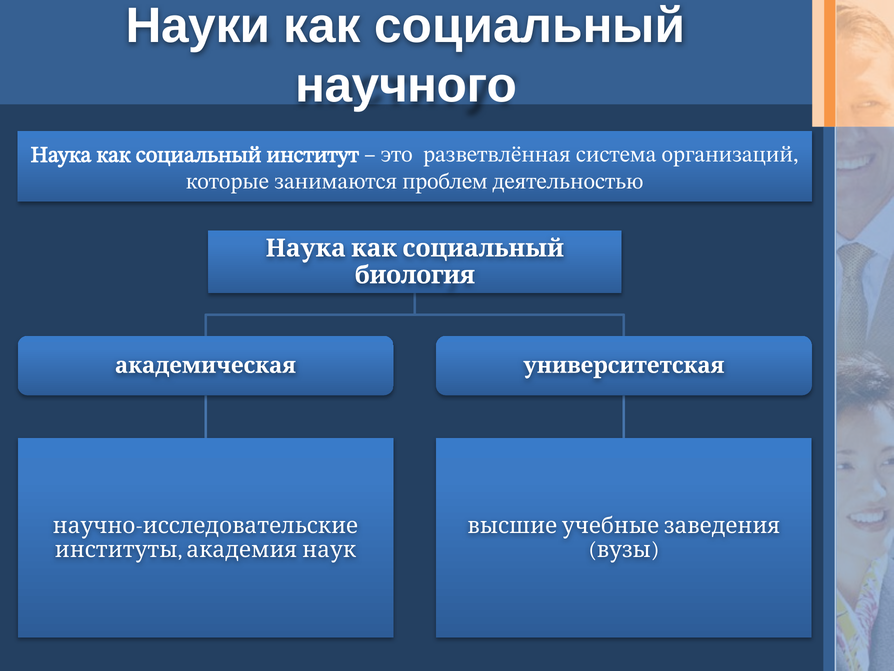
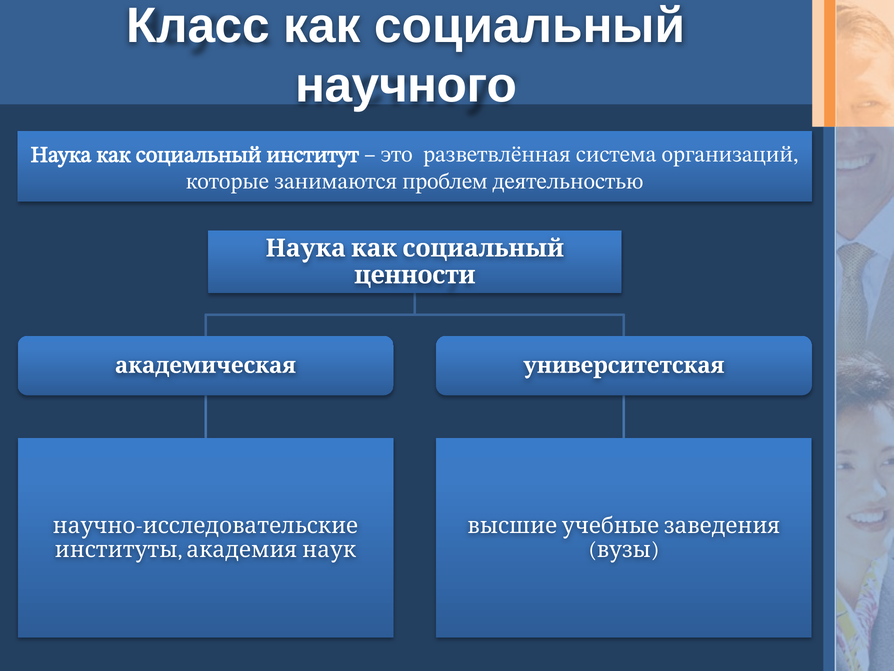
Науки: Науки -> Класс (198, 26)
биология: биология -> ценности (415, 275)
